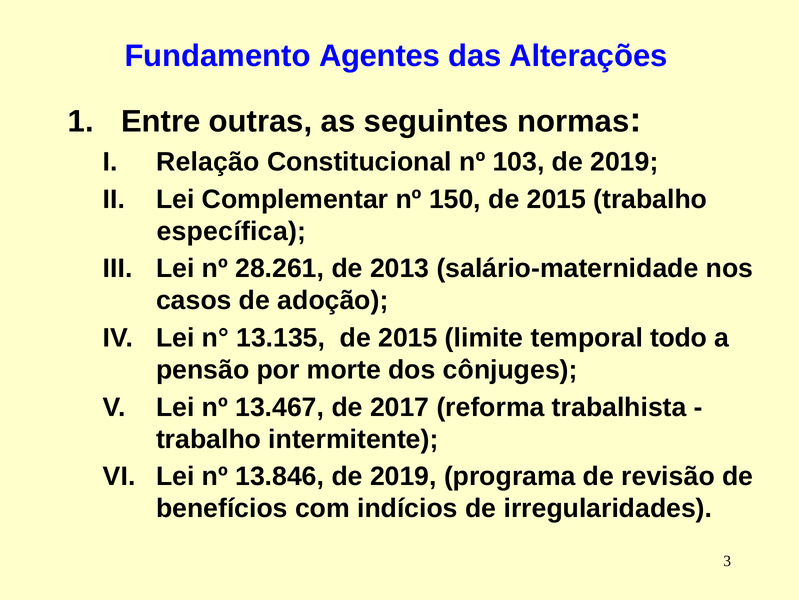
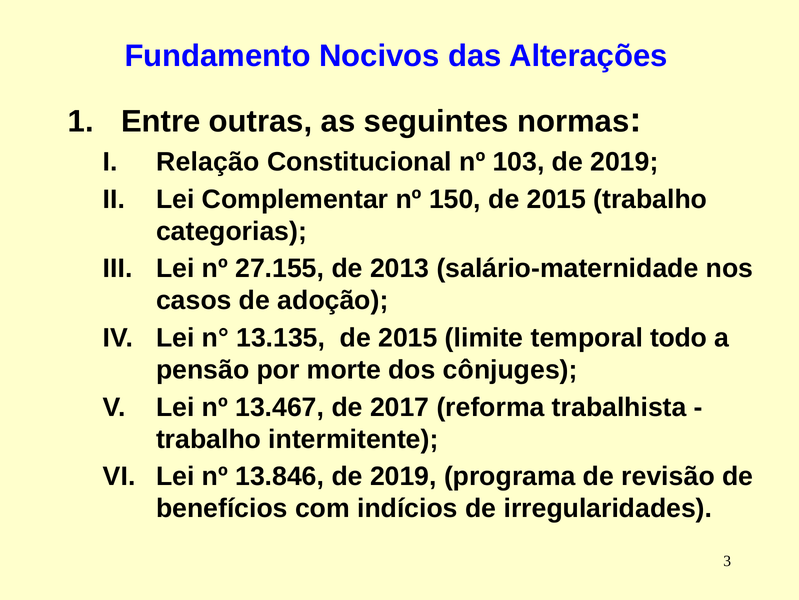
Agentes: Agentes -> Nocivos (379, 56)
específica: específica -> categorias (232, 231)
28.261: 28.261 -> 27.155 (280, 268)
